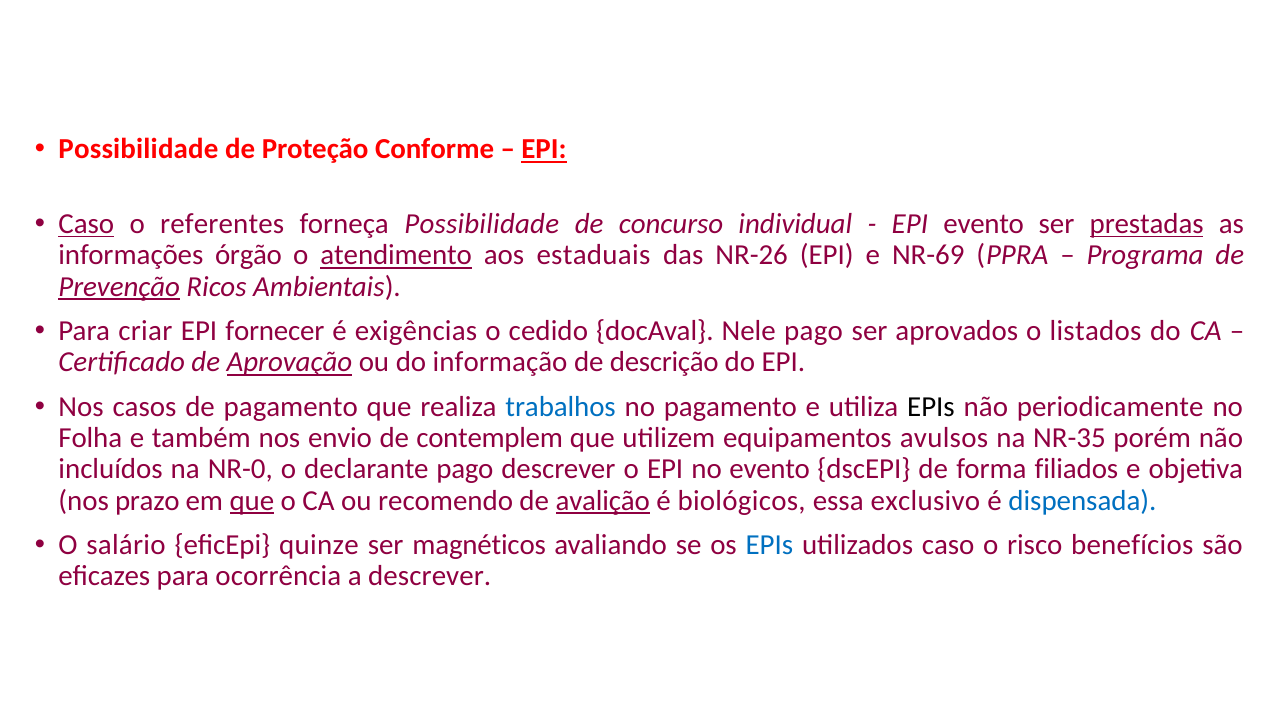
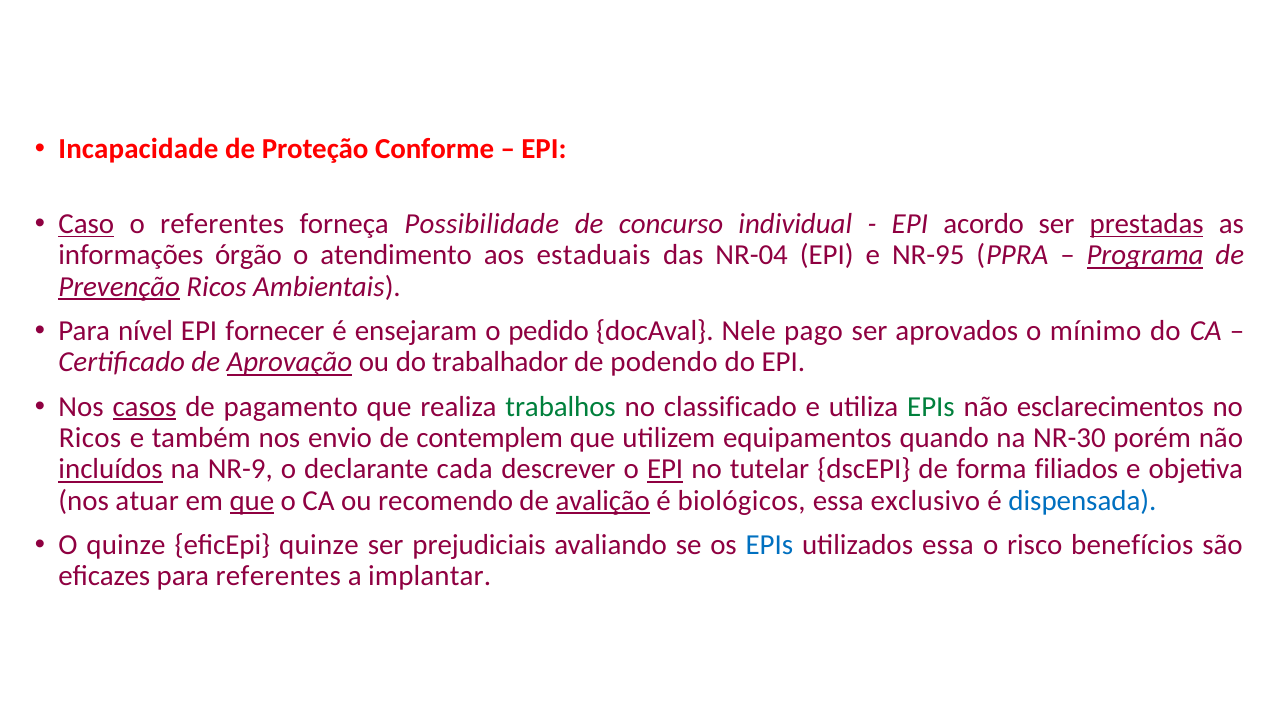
Possibilidade: Possibilidade -> Incapacidade (138, 149)
EPI underline: present -> none (544, 149)
EPI evento: evento -> acordo (984, 224)
atendimento underline: present -> none (396, 255)
NR-26: NR-26 -> NR-04 (752, 255)
NR-69: NR-69 -> NR-95 (928, 255)
Programa underline: none -> present (1145, 255)
criar: criar -> nível (146, 331)
exigências: exigências -> ensejaram (416, 331)
cedido: cedido -> pedido (549, 331)
listados: listados -> mínimo (1096, 331)
informação: informação -> trabalhador (500, 362)
descrição: descrição -> podendo (664, 362)
casos underline: none -> present (144, 407)
trabalhos colour: blue -> green (561, 407)
no pagamento: pagamento -> classificado (730, 407)
EPIs colour: black -> green (931, 407)
periodicamente: periodicamente -> esclarecimentos (1110, 407)
Folha: Folha -> Ricos (90, 438)
avulsos: avulsos -> quando (944, 438)
NR-35: NR-35 -> NR-30 (1069, 438)
incluídos underline: none -> present (111, 469)
NR-0: NR-0 -> NR-9 (240, 469)
declarante pago: pago -> cada (465, 469)
EPI underline: none -> present (665, 469)
no evento: evento -> tutelar (770, 469)
prazo: prazo -> atuar (147, 501)
O salário: salário -> quinze (126, 545)
magnéticos: magnéticos -> prejudiciais (479, 545)
utilizados caso: caso -> essa (948, 545)
para ocorrência: ocorrência -> referentes (278, 576)
a descrever: descrever -> implantar (430, 576)
